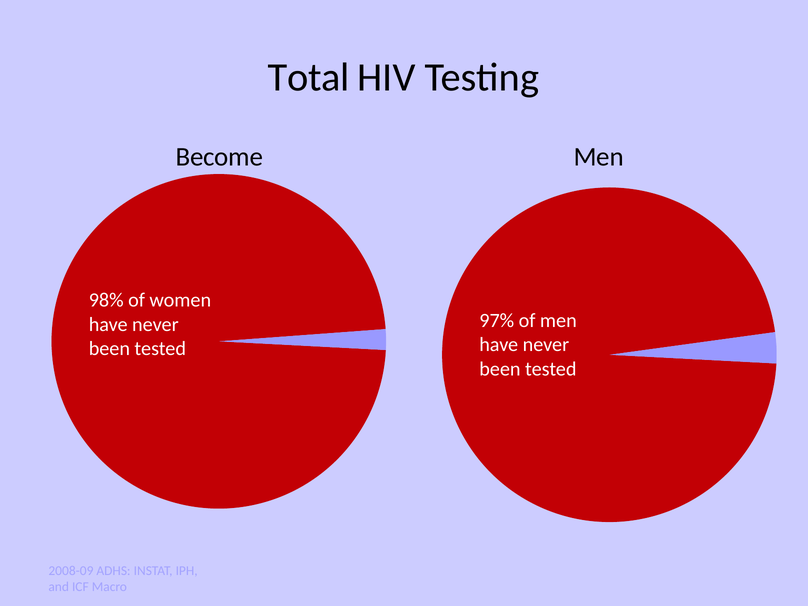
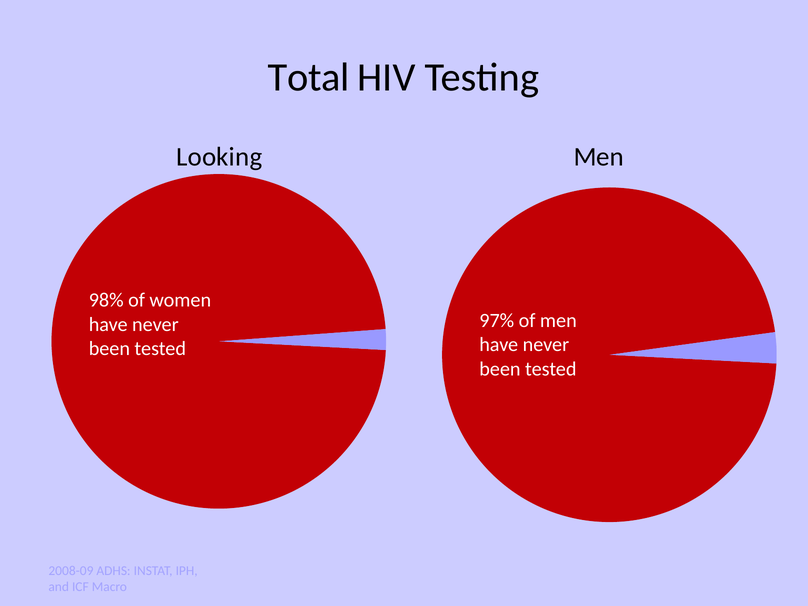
Become: Become -> Looking (219, 157)
